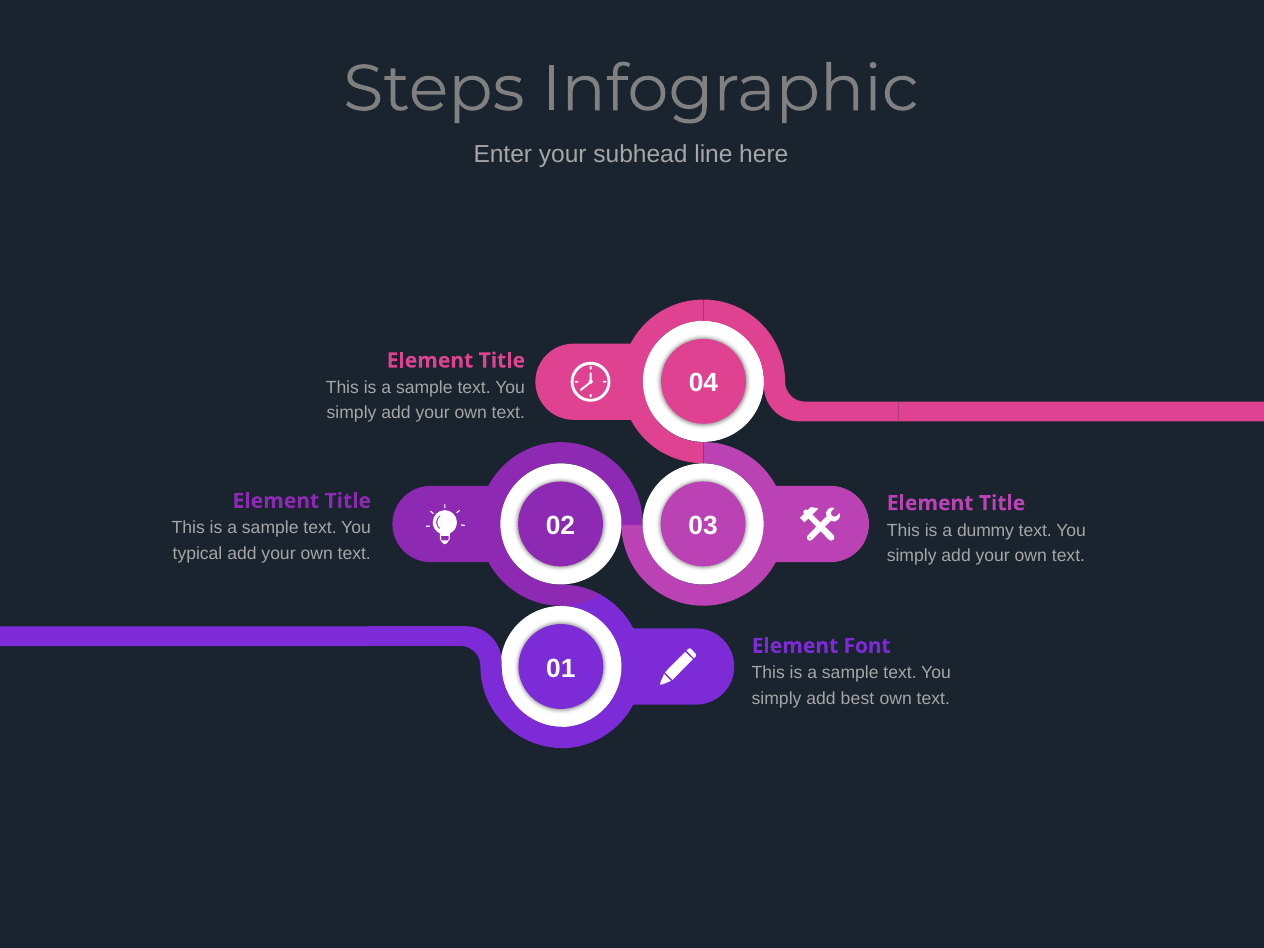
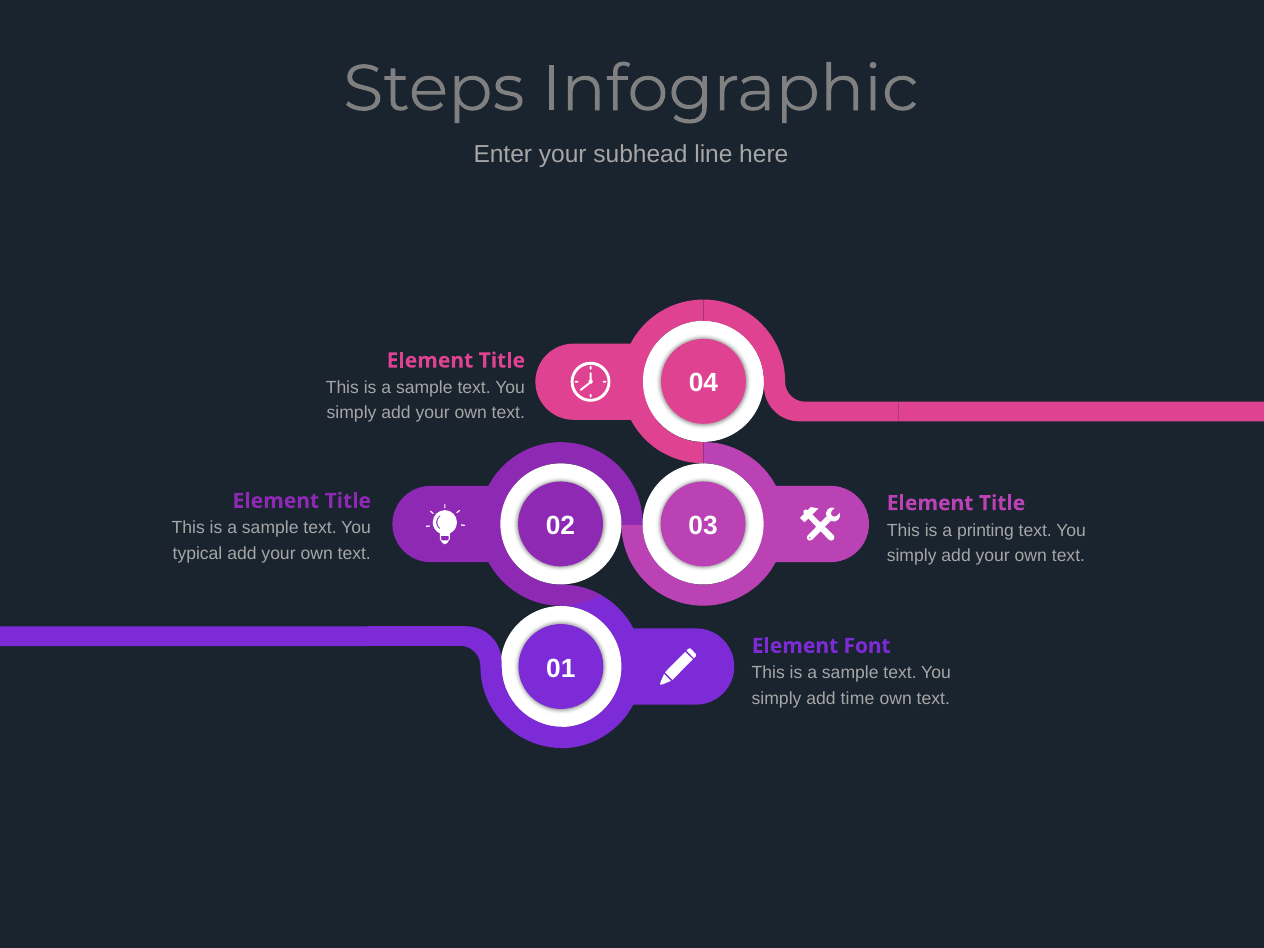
dummy: dummy -> printing (985, 530)
best: best -> time (858, 698)
